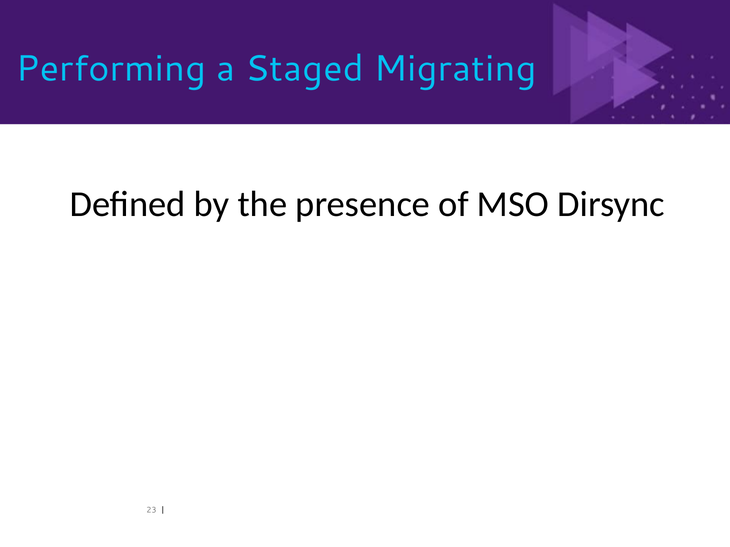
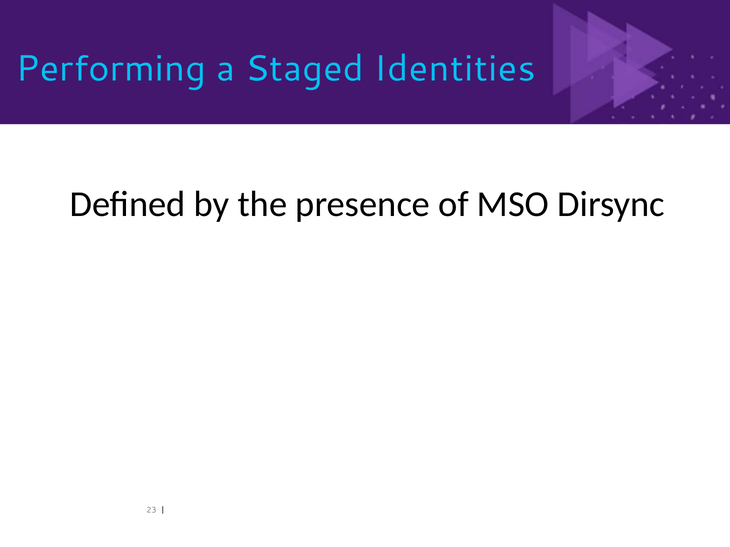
Migrating: Migrating -> Identities (455, 69)
